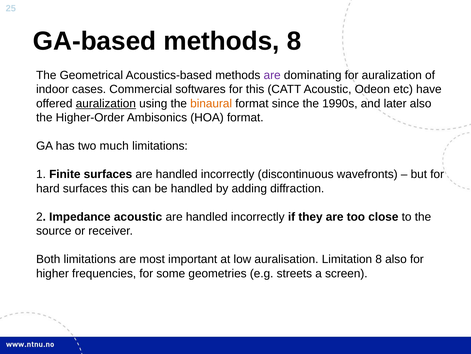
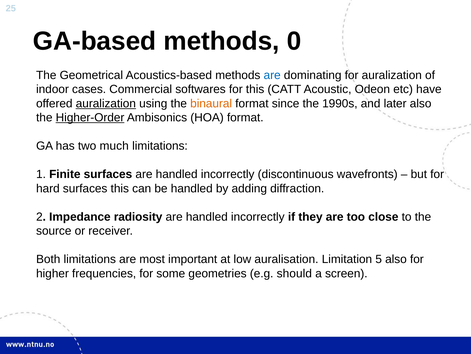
methods 8: 8 -> 0 (294, 41)
are colour: purple -> blue (272, 75)
Higher-Order underline: none -> present (90, 117)
Impedance acoustic: acoustic -> radiosity (138, 216)
Limitation 8: 8 -> 5 (379, 259)
streets: streets -> should (294, 273)
